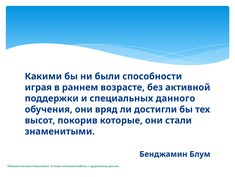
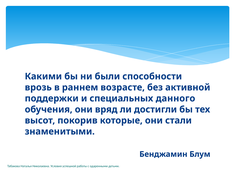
играя: играя -> врозь (38, 87)
